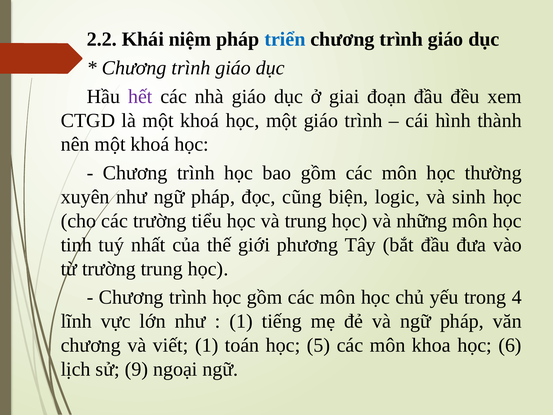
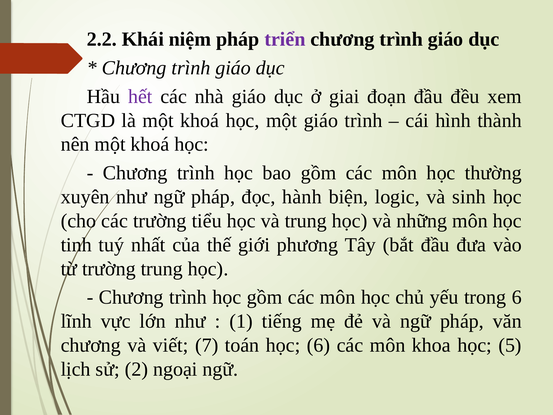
triển colour: blue -> purple (285, 39)
cũng: cũng -> hành (302, 197)
trong 4: 4 -> 6 (517, 297)
viết 1: 1 -> 7 (207, 345)
học 5: 5 -> 6 (318, 345)
6: 6 -> 5 (510, 345)
9: 9 -> 2 (136, 369)
